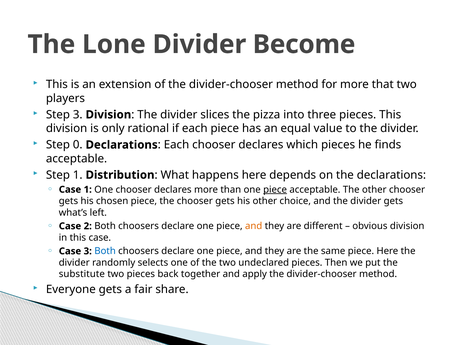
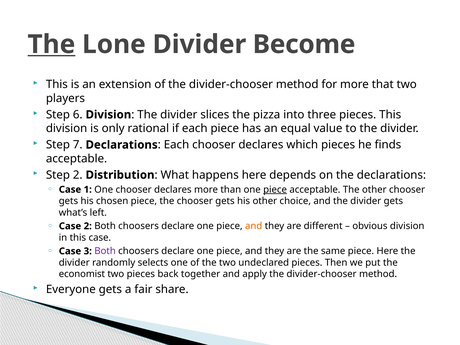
The underline: none -> present (51, 44)
Step 3: 3 -> 6 (78, 115)
0: 0 -> 7 (78, 145)
Step 1: 1 -> 2 (78, 175)
Both colour: blue -> purple (105, 251)
substitute: substitute -> economist (82, 274)
